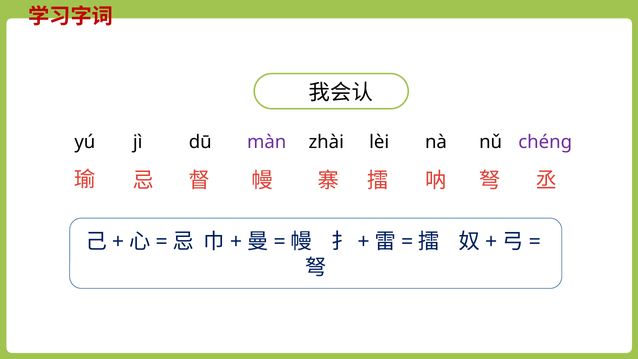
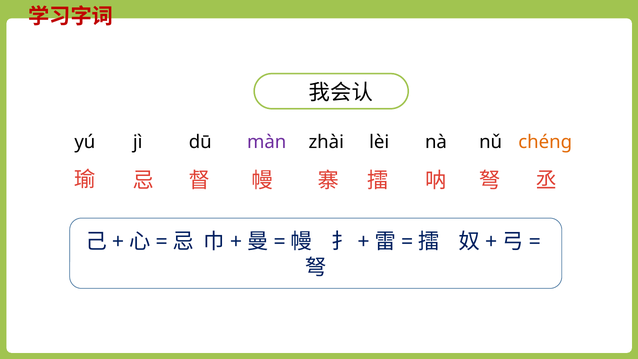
chéng colour: purple -> orange (545, 142)
